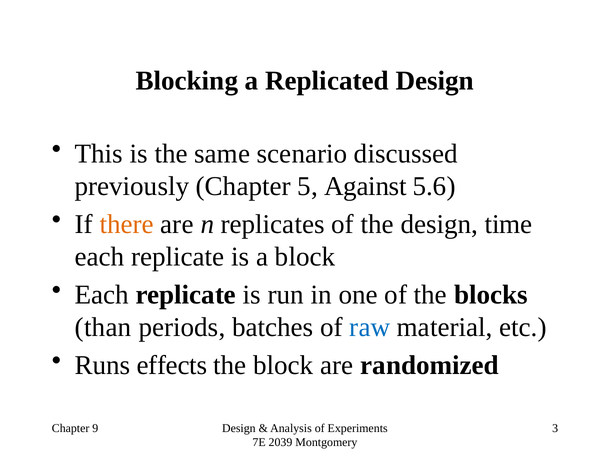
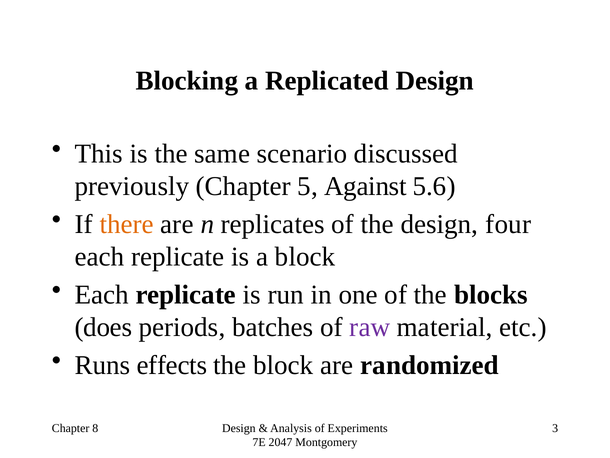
time: time -> four (508, 224)
than: than -> does (103, 327)
raw colour: blue -> purple (370, 327)
9: 9 -> 8 (95, 428)
2039: 2039 -> 2047 (280, 442)
